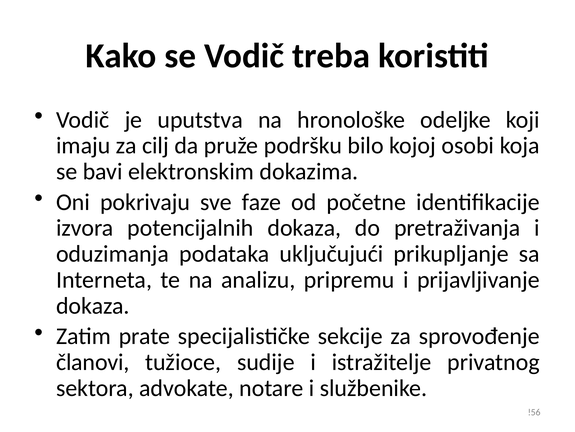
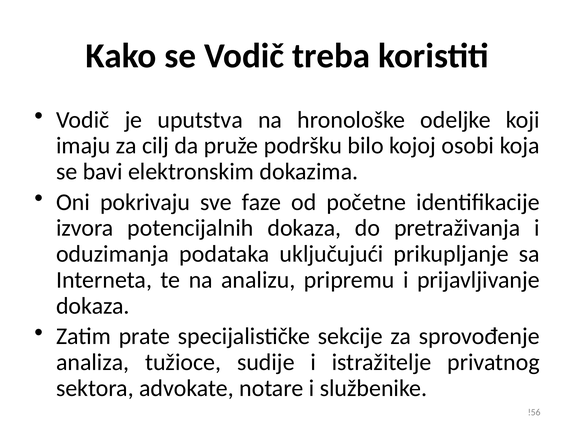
članovi: članovi -> analiza (93, 362)
